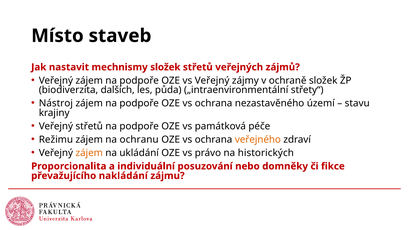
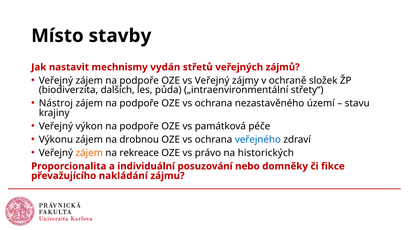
staveb: staveb -> stavby (120, 36)
mechnismy složek: složek -> vydán (165, 67)
Veřejný střetů: střetů -> výkon (89, 126)
Režimu: Režimu -> Výkonu (56, 140)
ochranu: ochranu -> drobnou (139, 140)
veřejného colour: orange -> blue (258, 140)
ukládání: ukládání -> rekreace (139, 153)
